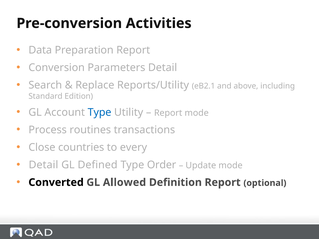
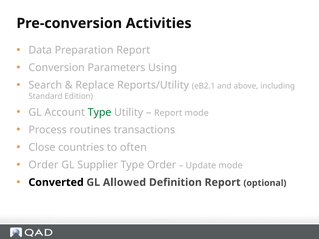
Parameters Detail: Detail -> Using (163, 68)
Type colour: blue -> green (100, 112)
every: every -> often (133, 147)
Detail: Detail -> Order (43, 165)
Defined: Defined -> Supplier (98, 165)
